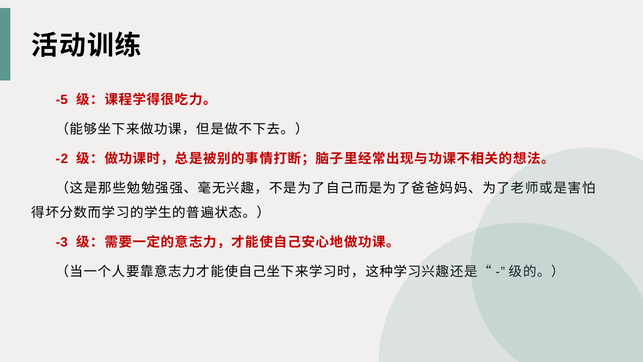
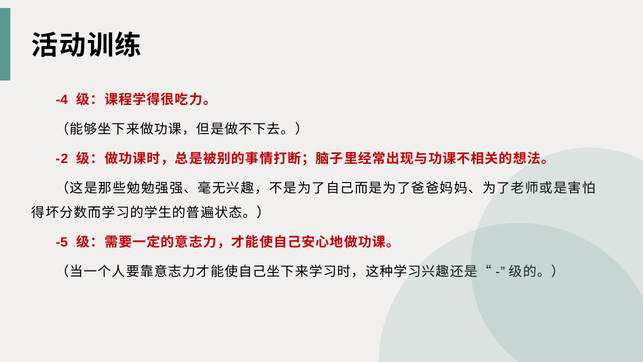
-5: -5 -> -4 (62, 100)
-3: -3 -> -5 (62, 242)
